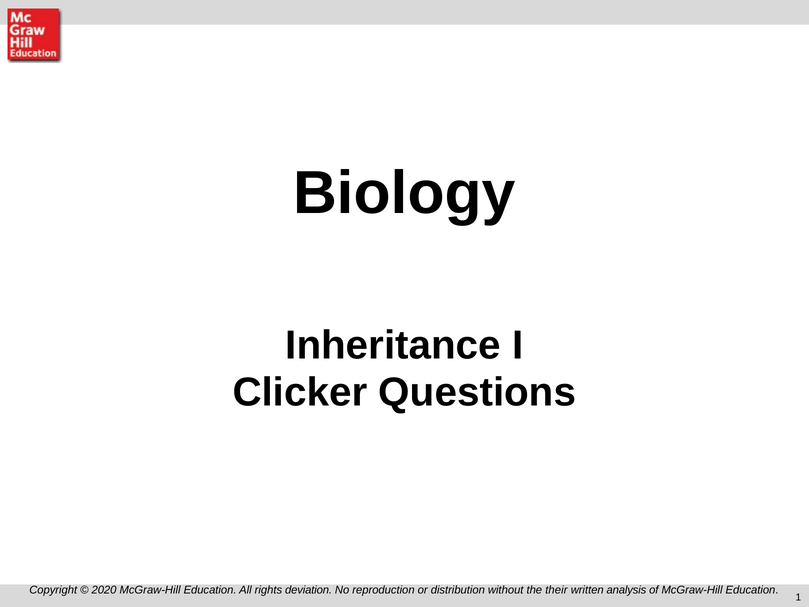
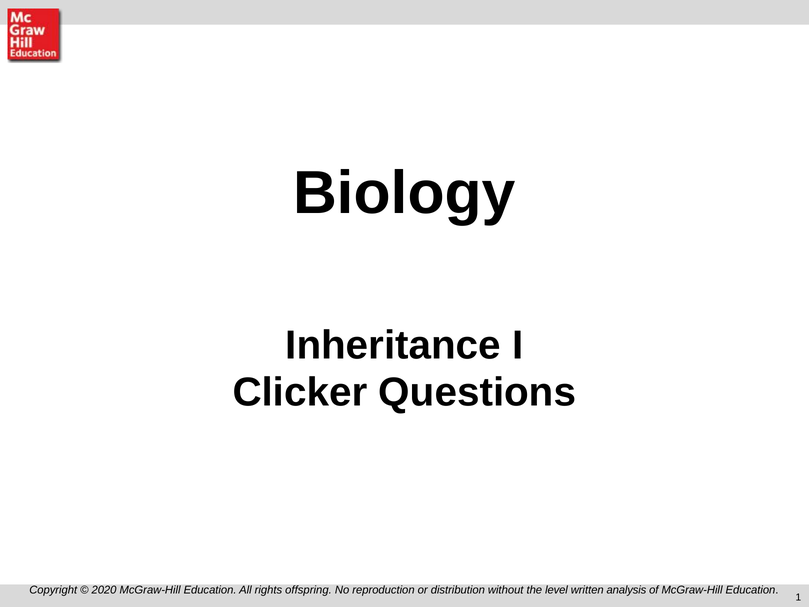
deviation: deviation -> offspring (308, 590)
their: their -> level (557, 590)
